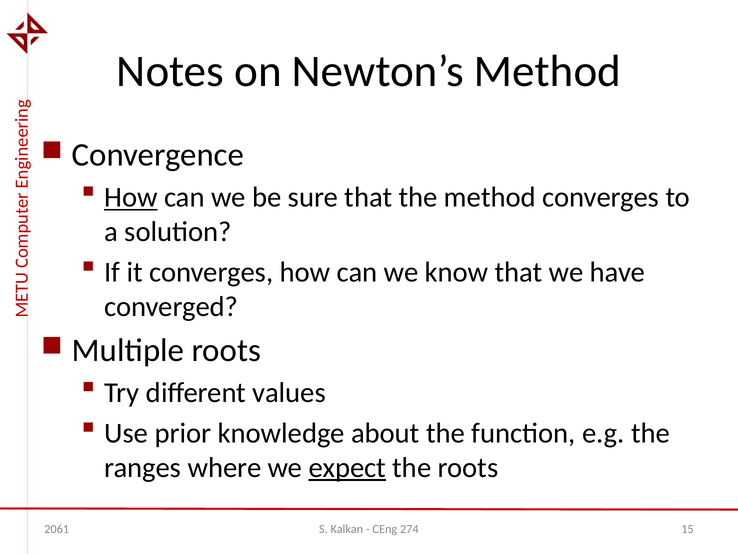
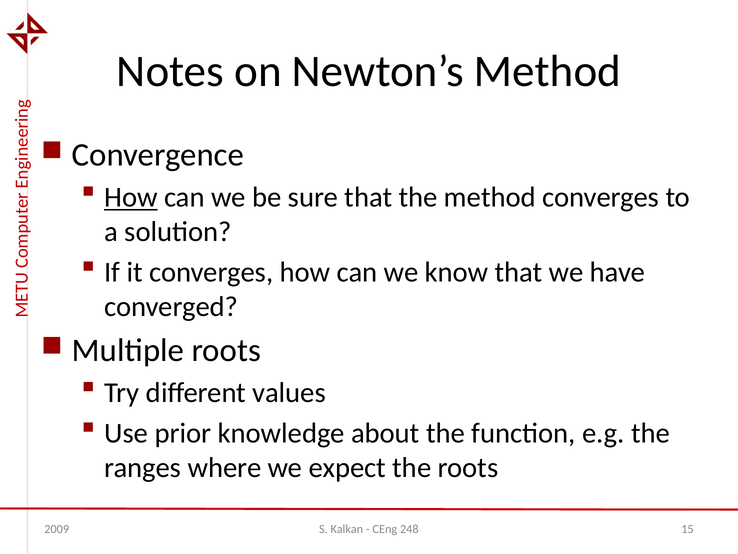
expect underline: present -> none (347, 467)
2061: 2061 -> 2009 (57, 529)
274: 274 -> 248 (409, 529)
